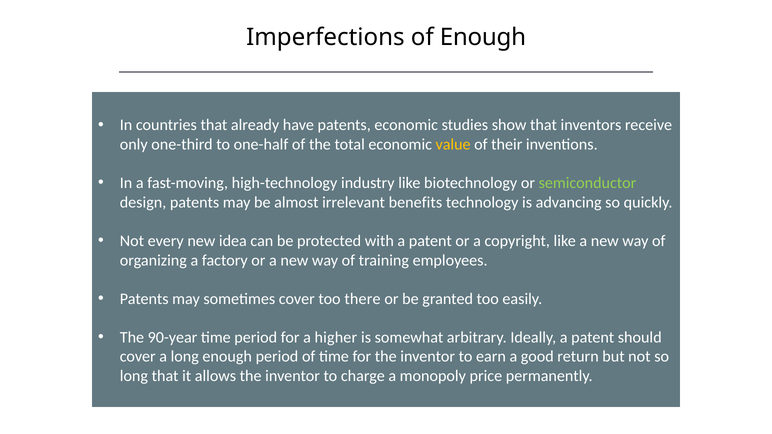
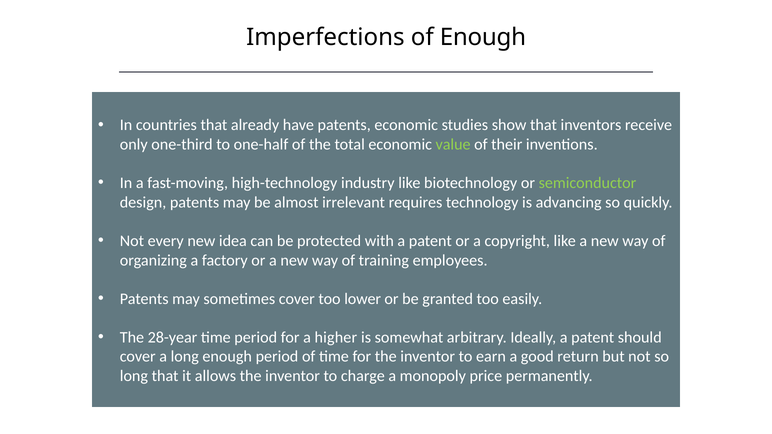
value colour: yellow -> light green (453, 144)
benefits: benefits -> requires (415, 202)
there: there -> lower (363, 299)
90-year: 90-year -> 28-year (172, 338)
